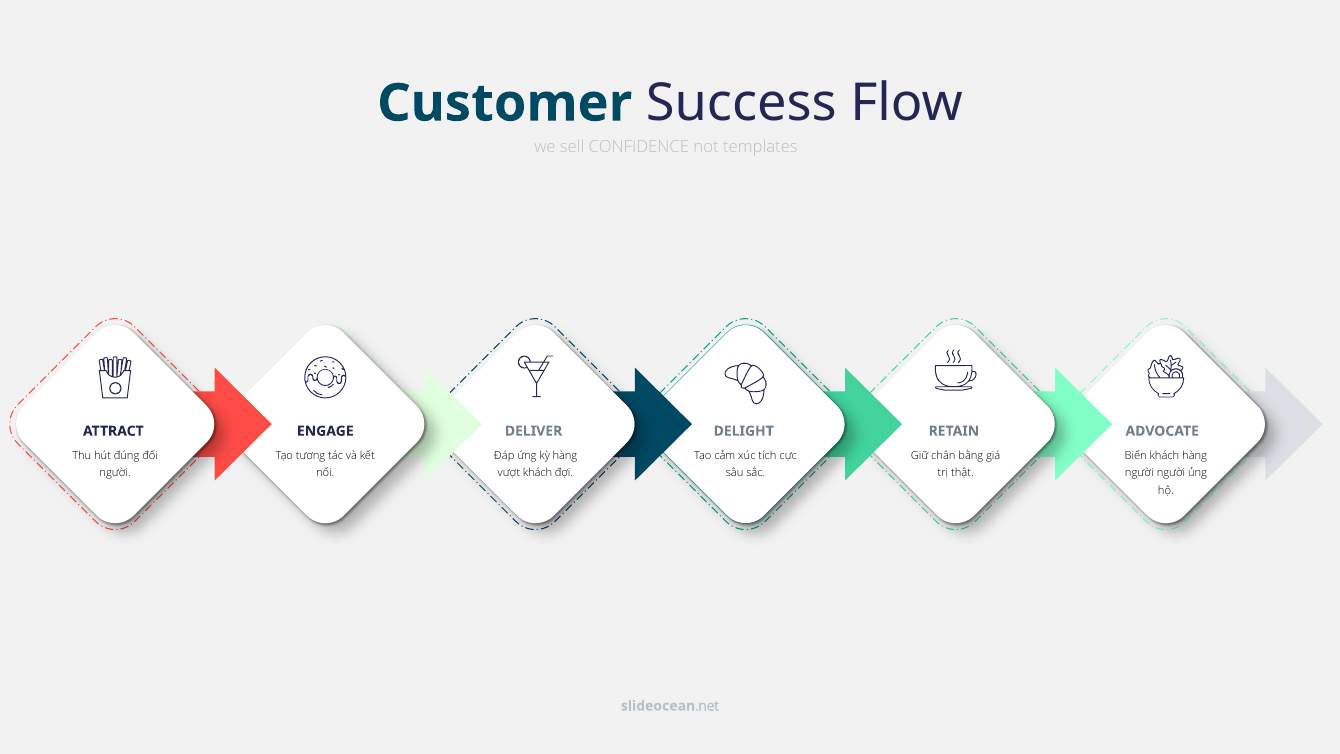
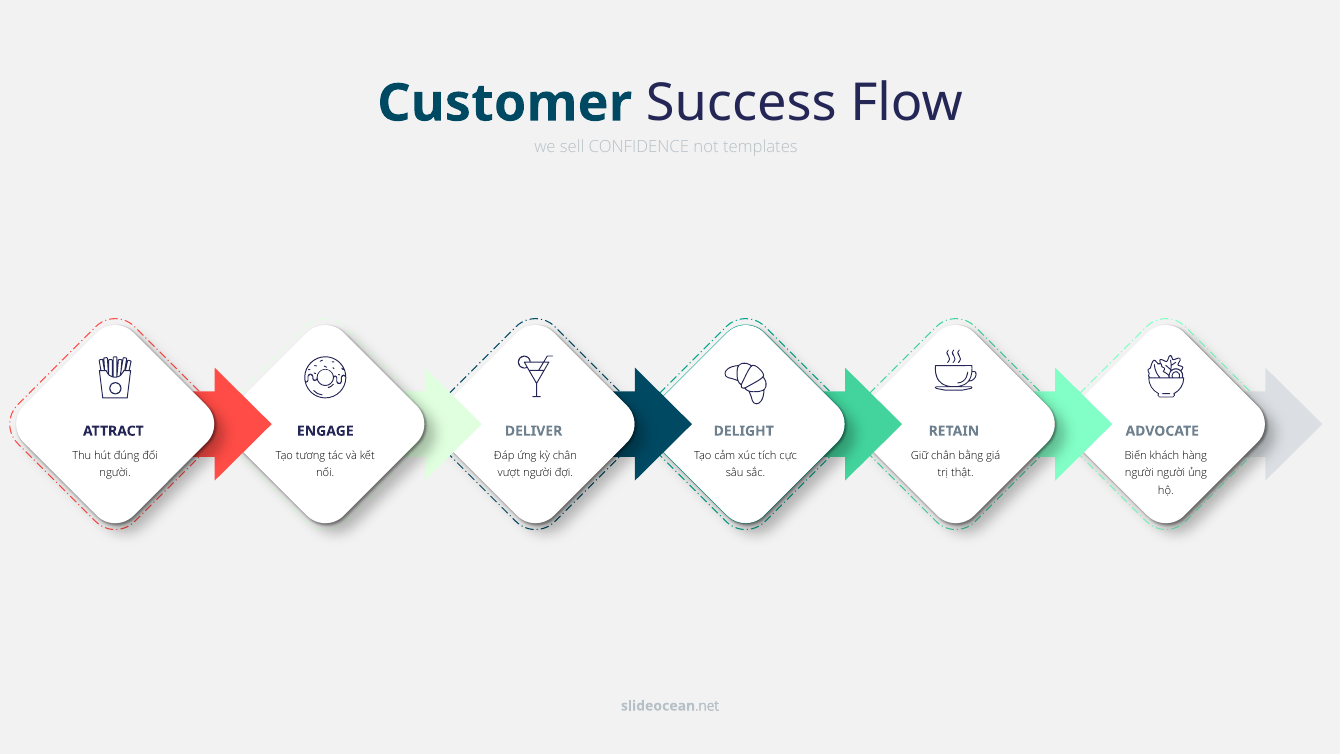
kỳ hàng: hàng -> chân (565, 456)
vượt khách: khách -> người (538, 473)
